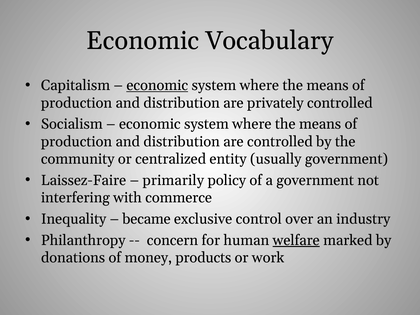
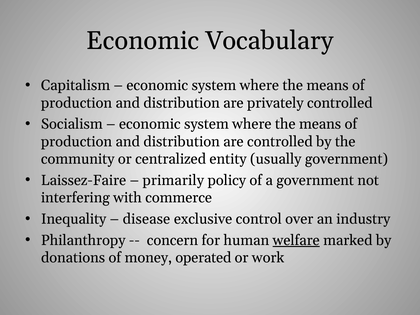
economic underline: present -> none (157, 85)
became: became -> disease (146, 219)
products: products -> operated (203, 258)
